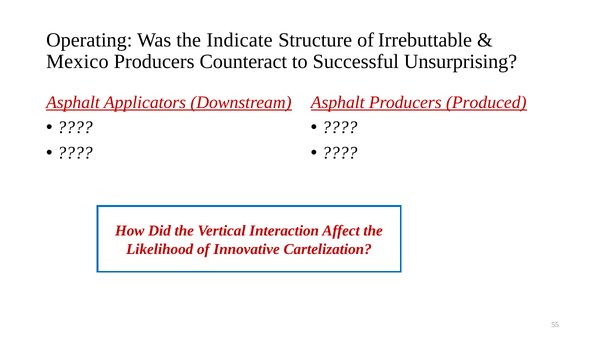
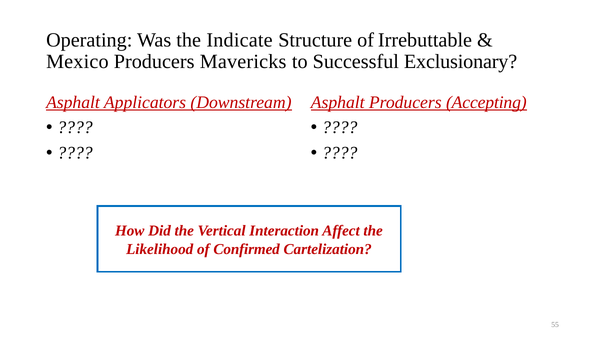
Counteract: Counteract -> Mavericks (243, 62)
Unsurprising: Unsurprising -> Exclusionary (461, 62)
Produced: Produced -> Accepting (486, 102)
Innovative: Innovative -> Confirmed (247, 249)
